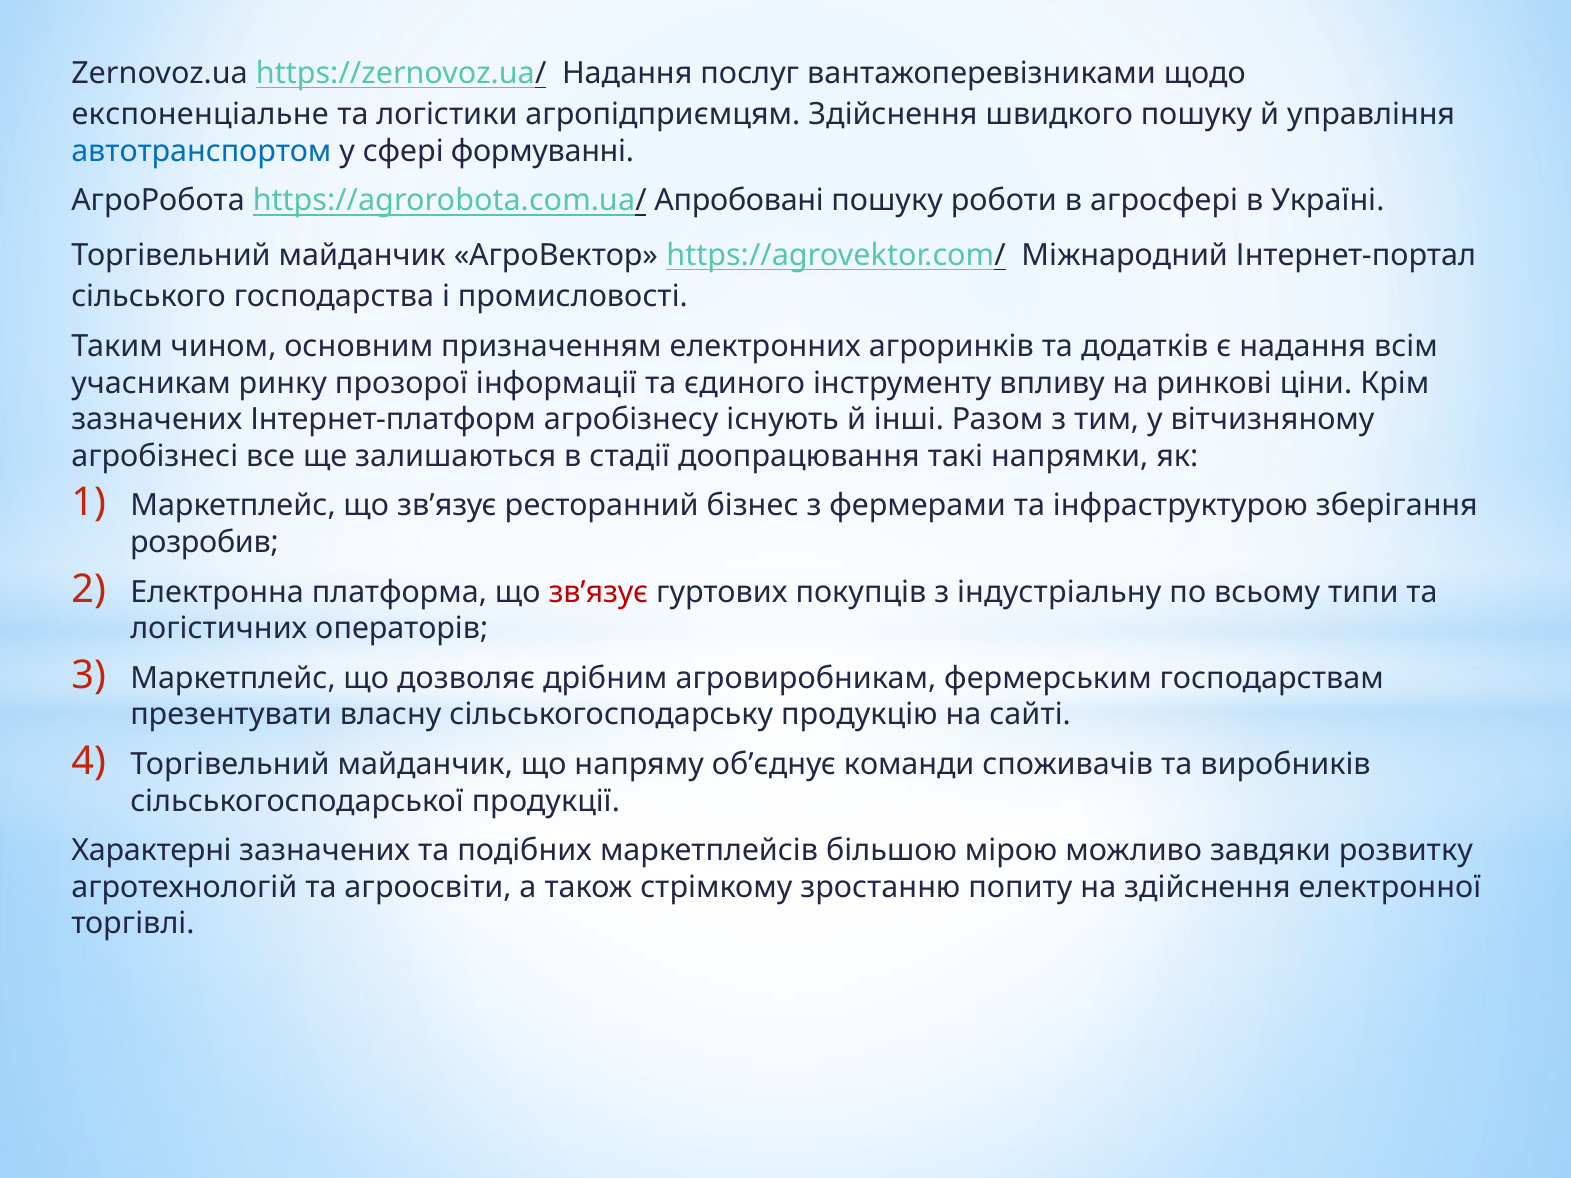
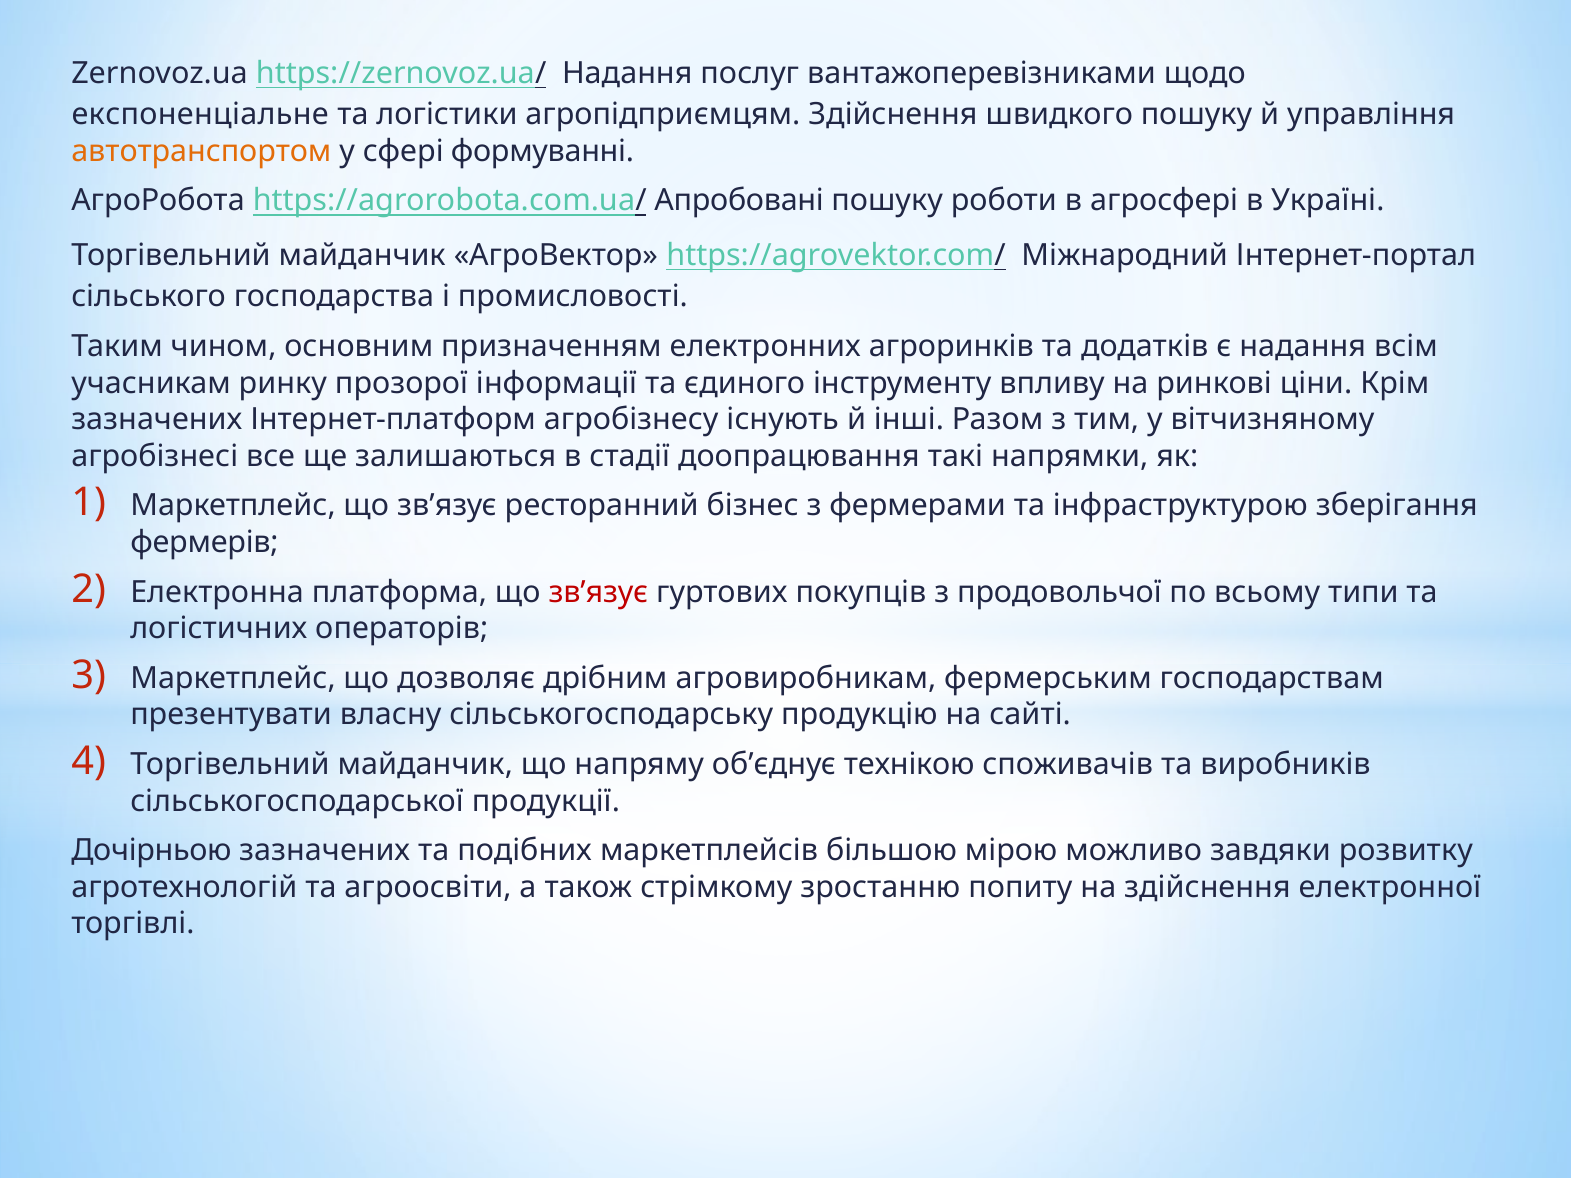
автотранспортом colour: blue -> orange (201, 152)
розробив: розробив -> фермерів (204, 543)
індустріальну: індустріальну -> продовольчої (1059, 592)
команди: команди -> технікою (909, 764)
Характерні: Характерні -> Дочірньою (151, 851)
